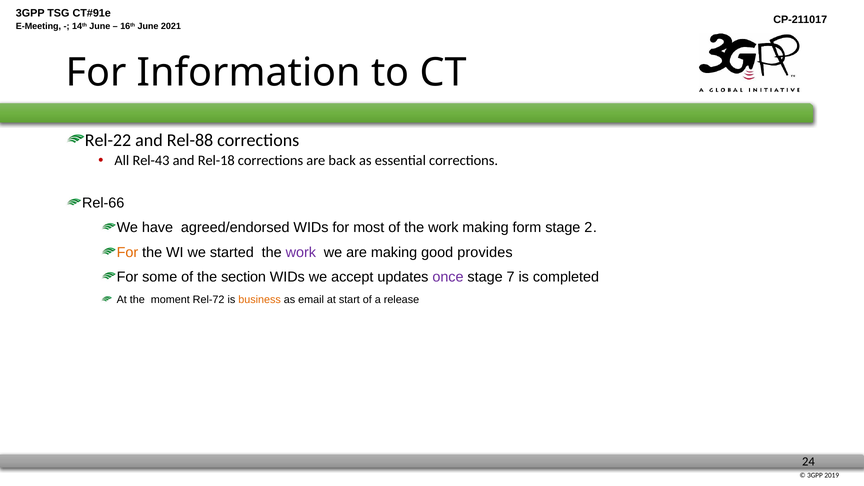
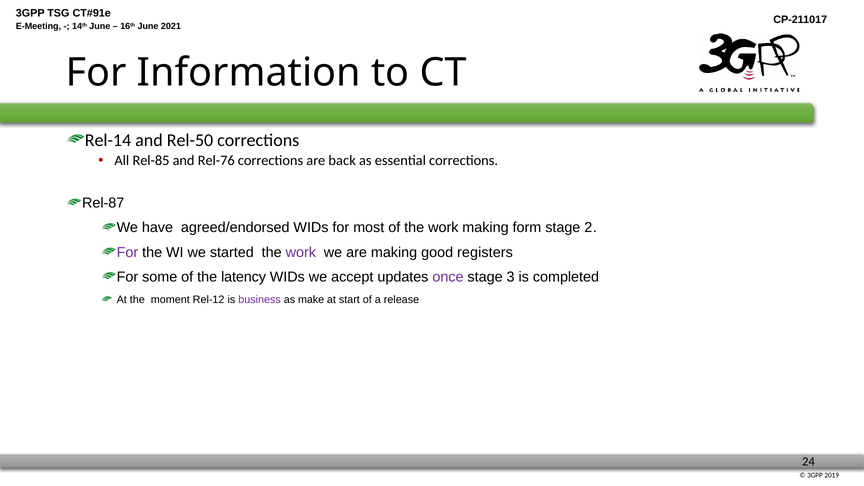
Rel-22: Rel-22 -> Rel-14 (108, 140)
Rel-88: Rel-88 -> Rel-50 (190, 140)
Rel-43: Rel-43 -> Rel-85 (151, 161)
Rel-18: Rel-18 -> Rel-76 (216, 161)
Rel-66: Rel-66 -> Rel-87 (103, 203)
For colour: orange -> purple (127, 252)
provides: provides -> registers (485, 252)
section: section -> latency (244, 277)
7: 7 -> 3 (511, 277)
Rel-72: Rel-72 -> Rel-12 (209, 299)
business colour: orange -> purple (260, 299)
email: email -> make (311, 299)
